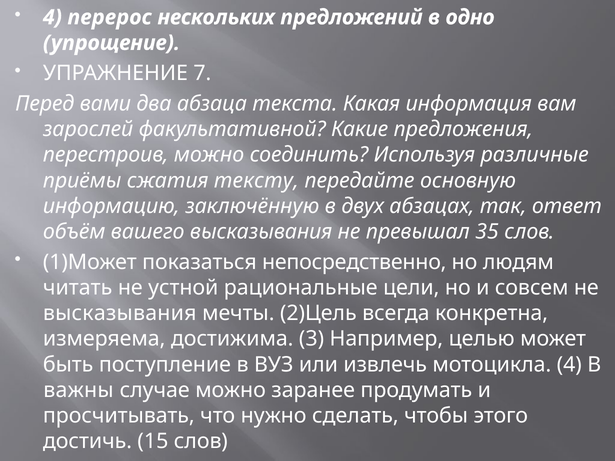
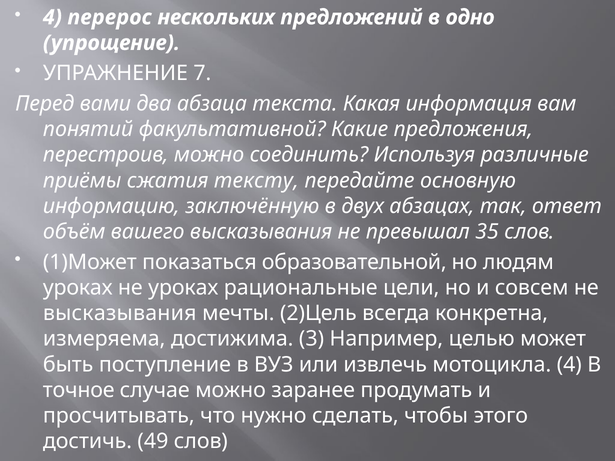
зарослей: зарослей -> понятий (88, 129)
непосредственно: непосредственно -> образовательной (354, 262)
читать: читать -> уроках (78, 288)
не устной: устной -> уроках (183, 288)
важны: важны -> точное (79, 390)
15: 15 -> 49 (153, 442)
